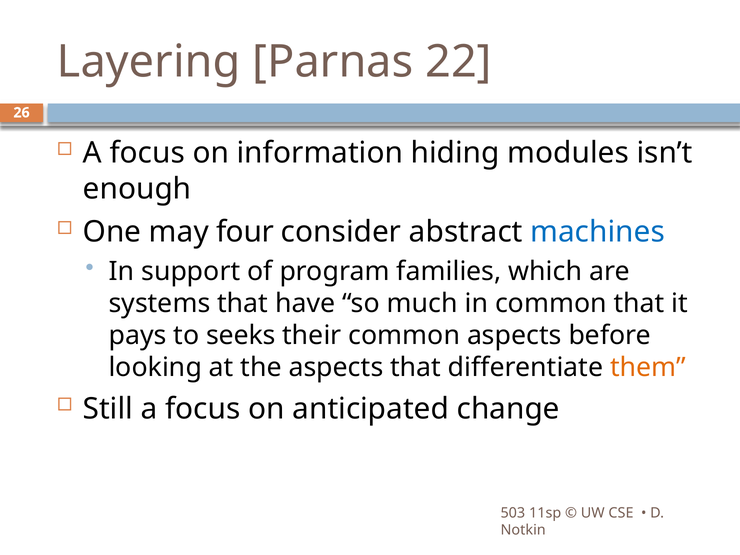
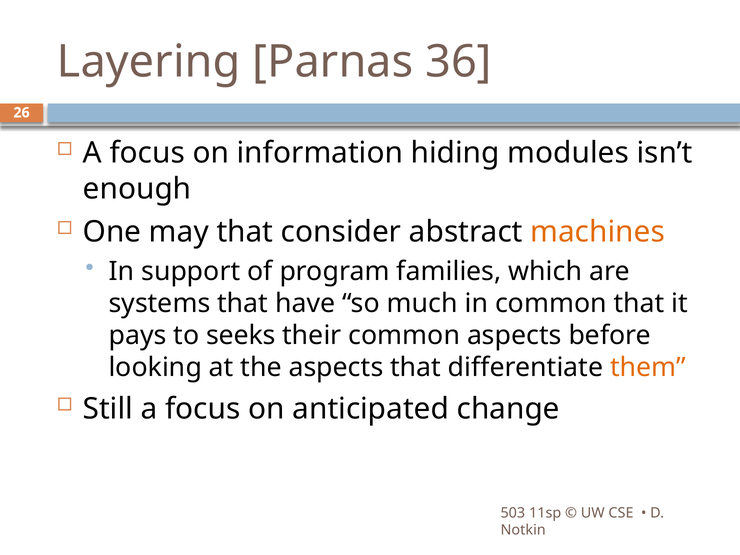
22: 22 -> 36 (459, 62)
may four: four -> that (245, 232)
machines colour: blue -> orange (598, 232)
